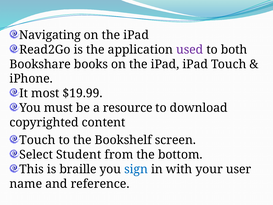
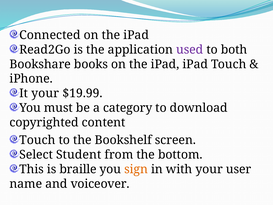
Navigating: Navigating -> Connected (50, 35)
It most: most -> your (45, 93)
resource: resource -> category (128, 108)
sign colour: blue -> orange (136, 169)
reference: reference -> voiceover (100, 184)
